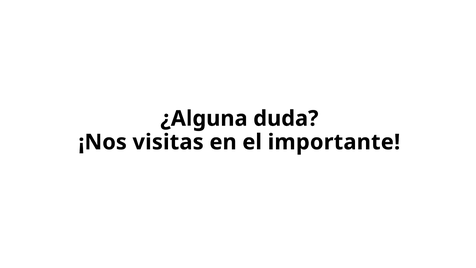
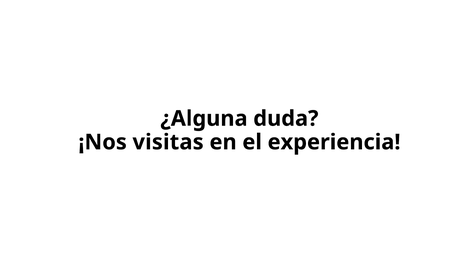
importante: importante -> experiencia (334, 142)
